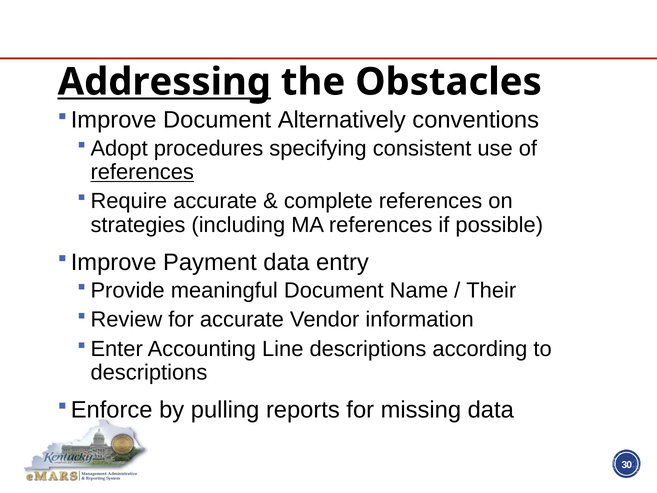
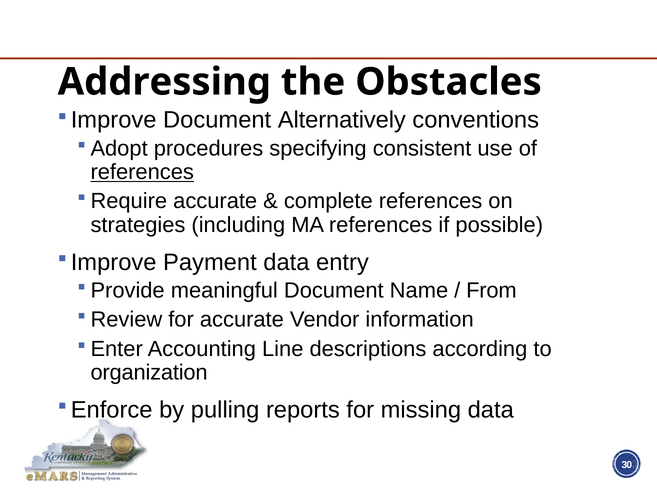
Addressing underline: present -> none (164, 82)
Their: Their -> From (491, 290)
descriptions: descriptions -> organization (149, 372)
